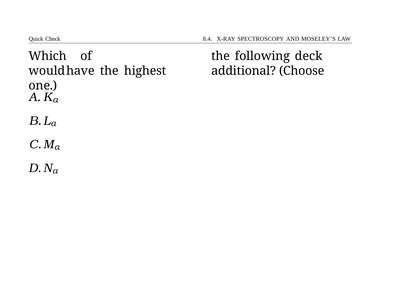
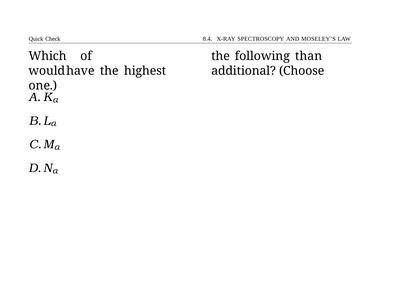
deck: deck -> than (309, 56)
